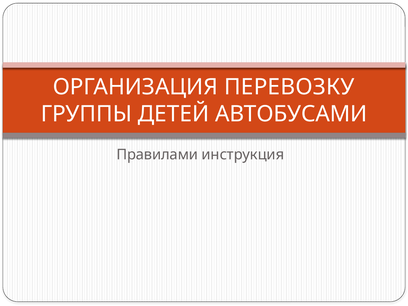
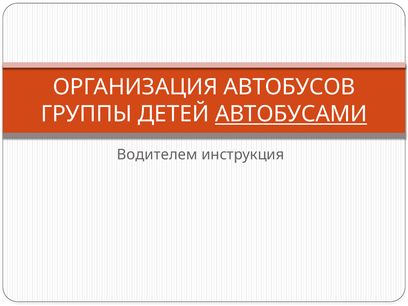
ПЕРЕВОЗКУ: ПЕРЕВОЗКУ -> АВТОБУСОВ (290, 87)
АВТОБУСАМИ underline: none -> present (291, 114)
Правилами: Правилами -> Водителем (157, 155)
